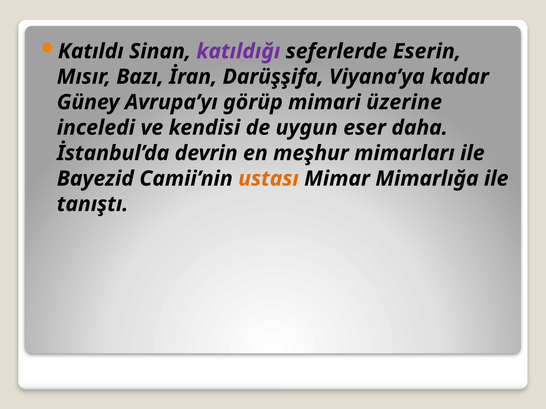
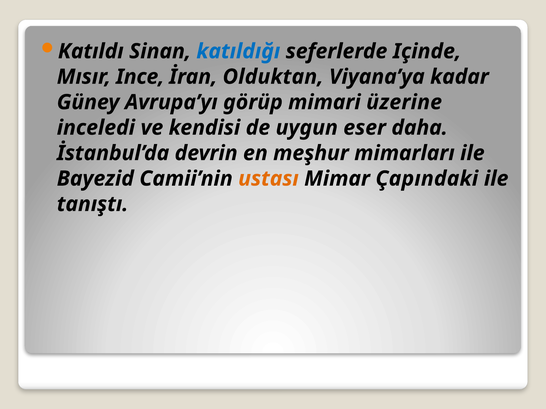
katıldığı colour: purple -> blue (238, 51)
Eserin: Eserin -> Içinde (427, 51)
Bazı: Bazı -> Ince (140, 77)
Darüşşifa: Darüşşifa -> Olduktan (273, 77)
Mimarlığa: Mimarlığa -> Çapındaki (427, 179)
